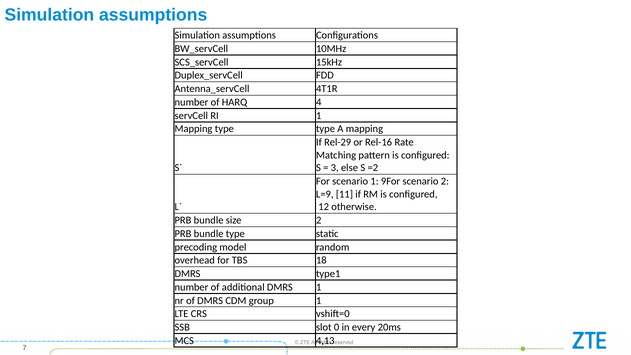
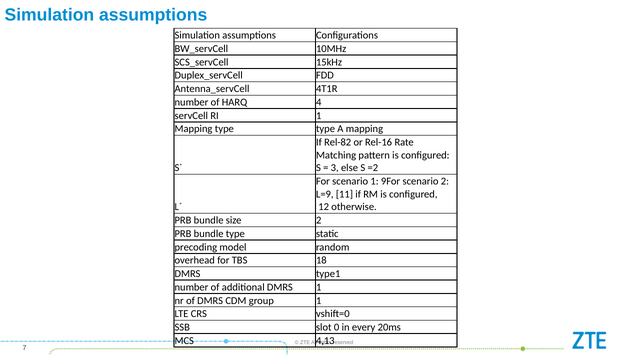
Rel-29: Rel-29 -> Rel-82 (338, 142)
